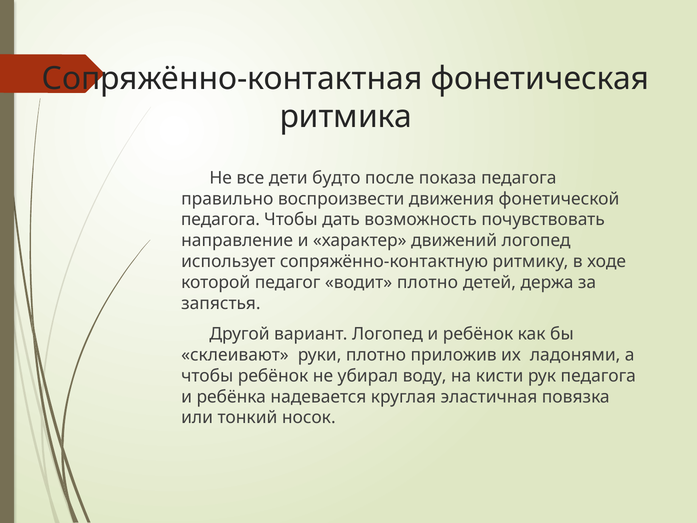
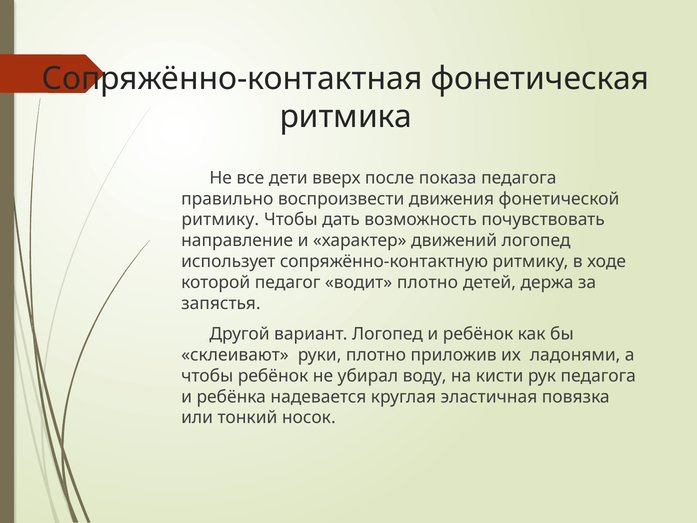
будто: будто -> вверх (336, 178)
педагога: педагога -> ритмику (220, 220)
